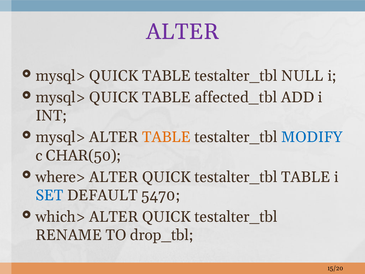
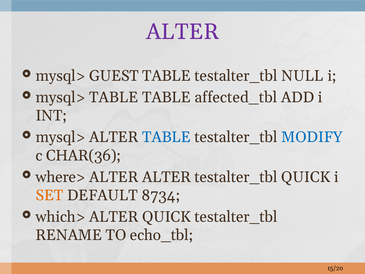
QUICK: QUICK -> GUEST (114, 76)
QUICK: QUICK -> TABLE (114, 97)
TABLE colour: orange -> blue (167, 137)
CHAR(50: CHAR(50 -> CHAR(36 (84, 155)
QUICK: QUICK -> ALTER (167, 177)
testalter_tbl TABLE: TABLE -> QUICK (306, 177)
SET colour: blue -> orange (49, 195)
5470: 5470 -> 8734 (161, 195)
drop_tbl: drop_tbl -> echo_tbl (162, 235)
